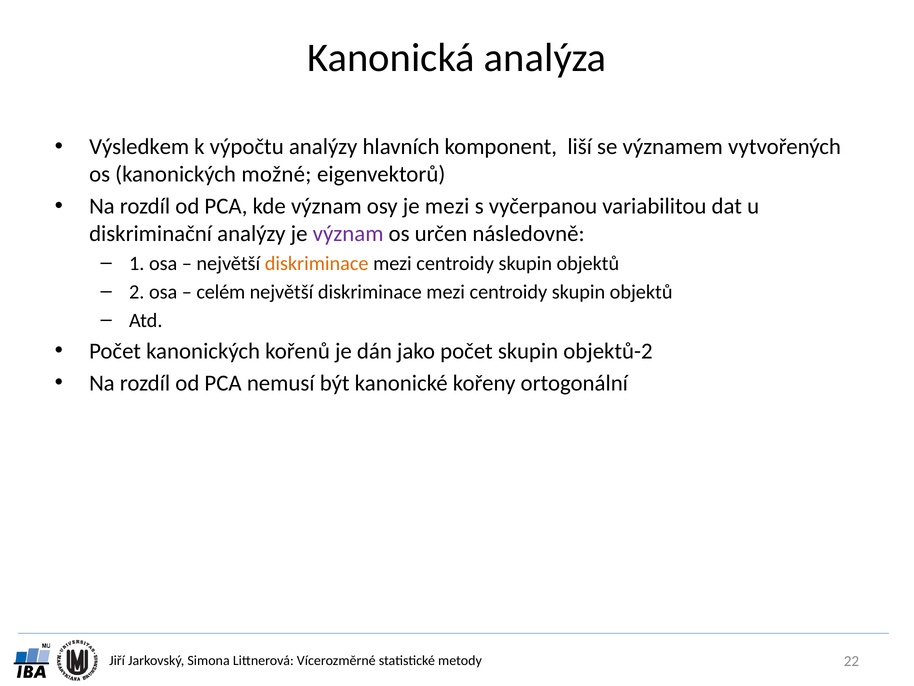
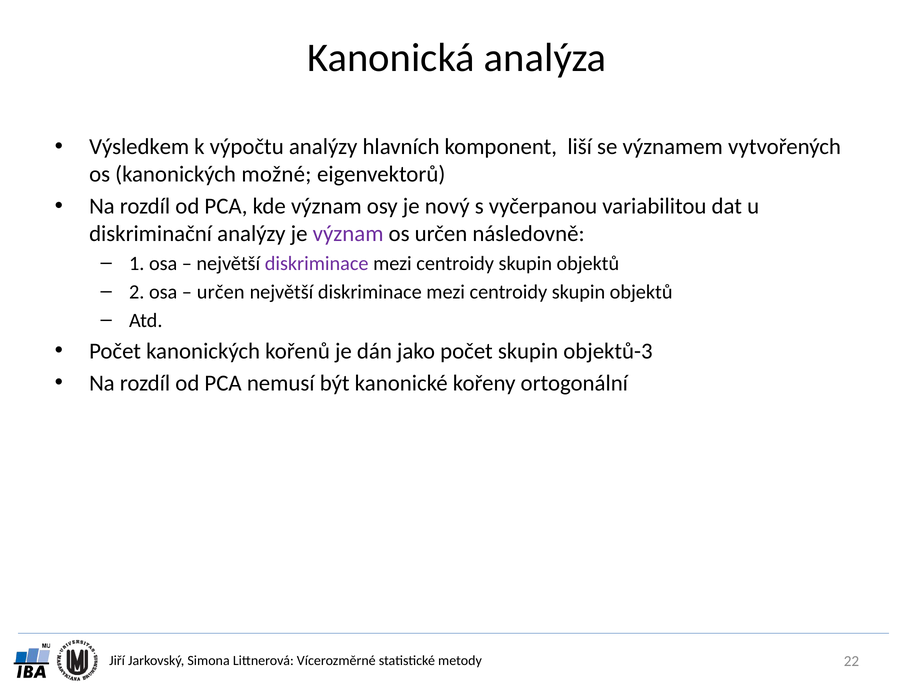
je mezi: mezi -> nový (447, 206)
diskriminace colour: orange -> purple (317, 263)
celém: celém -> určen (221, 292)
objektů-2: objektů-2 -> objektů-3 (608, 351)
